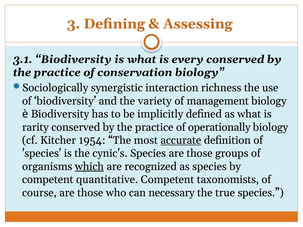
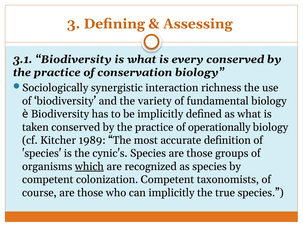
management: management -> fundamental (218, 101)
rarity: rarity -> taken (35, 127)
1954: 1954 -> 1989 (92, 140)
accurate underline: present -> none (181, 140)
quantitative: quantitative -> colonization (107, 180)
can necessary: necessary -> implicitly (171, 193)
